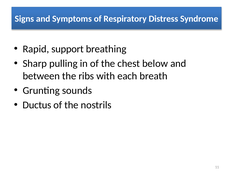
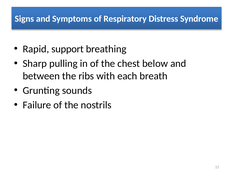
Ductus: Ductus -> Failure (37, 105)
